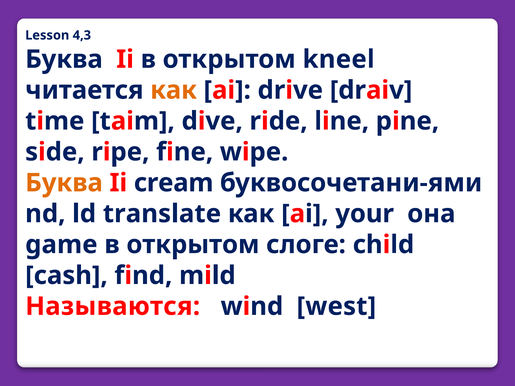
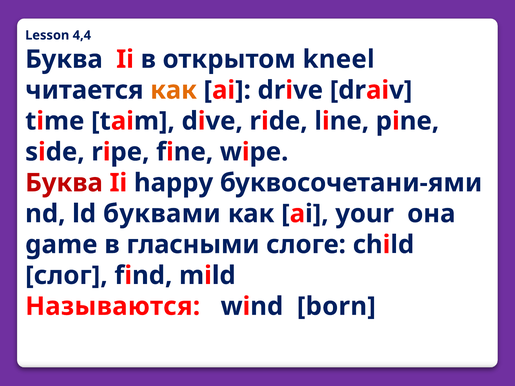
4,3: 4,3 -> 4,4 (82, 35)
Буква colour: orange -> red (64, 183)
cream: cream -> happy (174, 183)
translate: translate -> буквами (162, 214)
открытом: открытом -> гласными (193, 245)
cash: cash -> слог (66, 276)
west: west -> born (336, 307)
